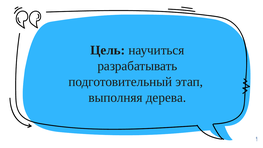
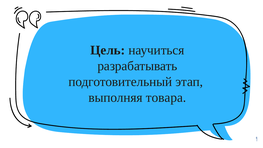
дерева: дерева -> товара (166, 98)
